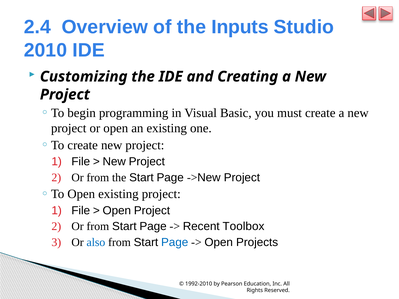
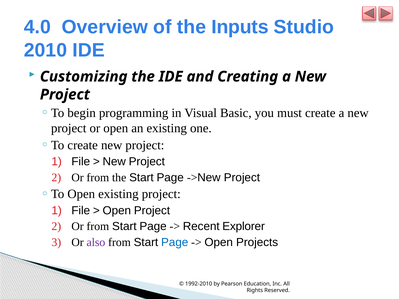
2.4: 2.4 -> 4.0 (37, 27)
Toolbox: Toolbox -> Explorer (244, 227)
also colour: blue -> purple (96, 242)
